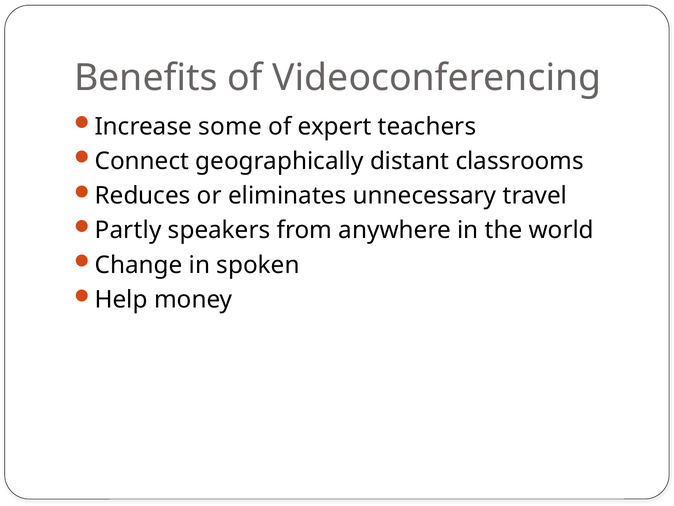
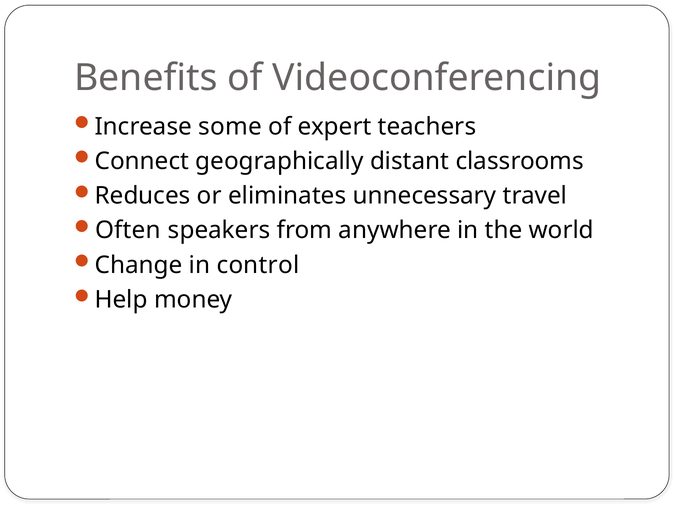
Partly: Partly -> Often (128, 230)
spoken: spoken -> control (258, 265)
